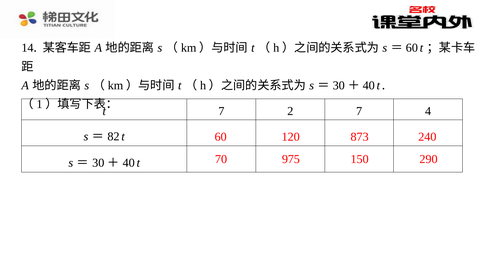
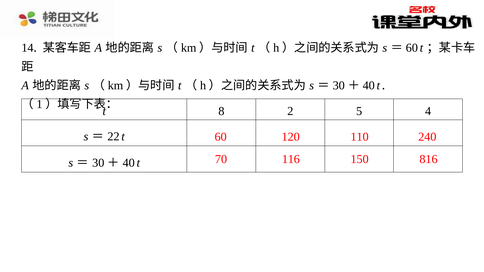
7: 7 -> 8 (221, 111)
2 7: 7 -> 5 (359, 111)
82: 82 -> 22 (113, 137)
873: 873 -> 110 (360, 137)
975: 975 -> 116 (291, 159)
290: 290 -> 816 (428, 159)
